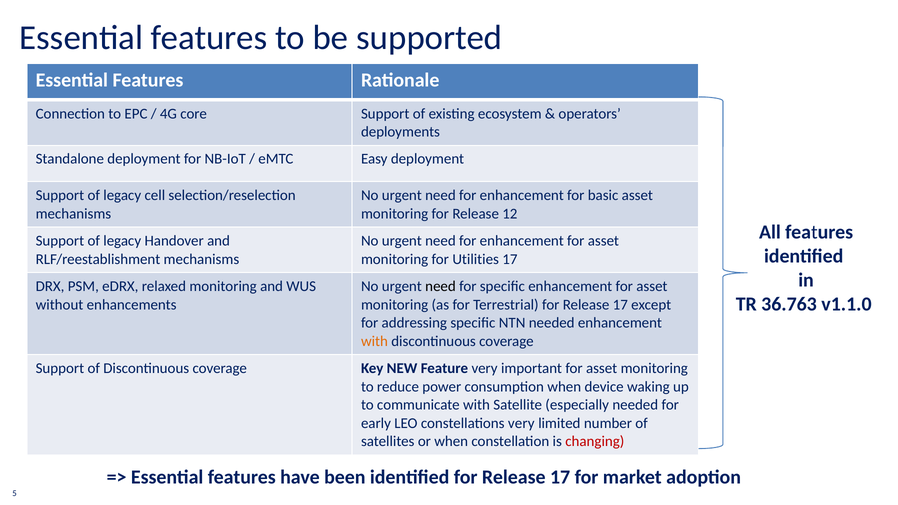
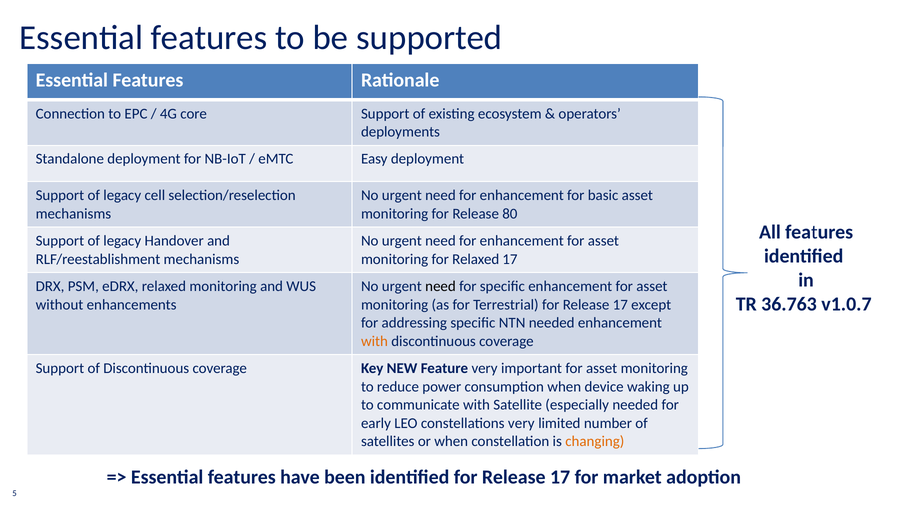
12: 12 -> 80 (510, 214)
for Utilities: Utilities -> Relaxed (476, 259)
v1.1.0: v1.1.0 -> v1.0.7 (846, 304)
changing colour: red -> orange (595, 441)
